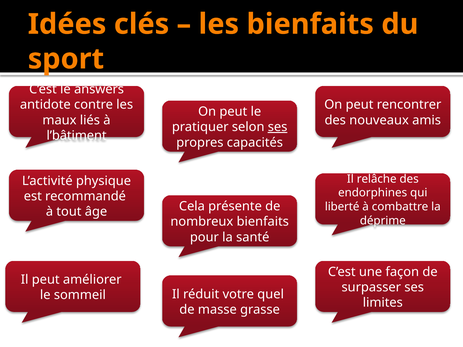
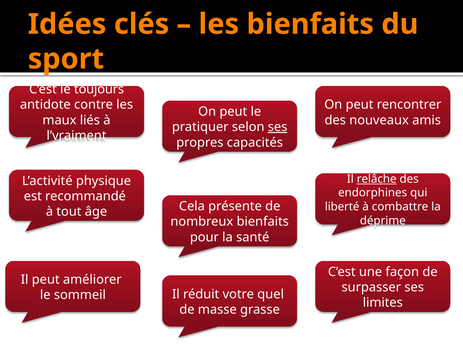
answers: answers -> toujours (99, 89)
l’bâtiment: l’bâtiment -> l’vraiment (77, 136)
relâche underline: none -> present (377, 179)
